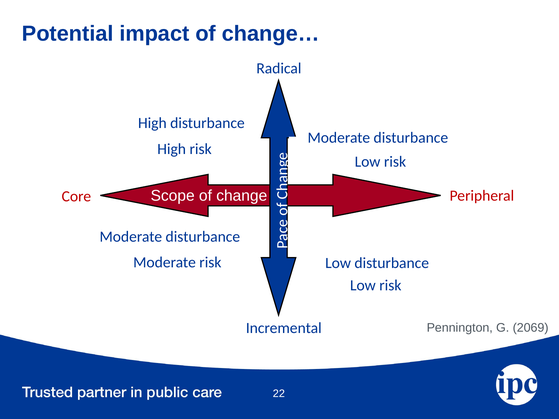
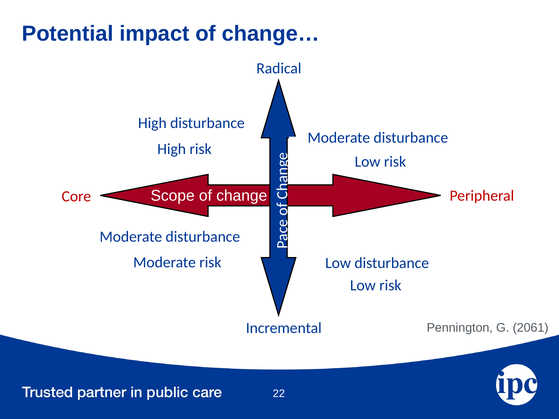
2069: 2069 -> 2061 (531, 328)
